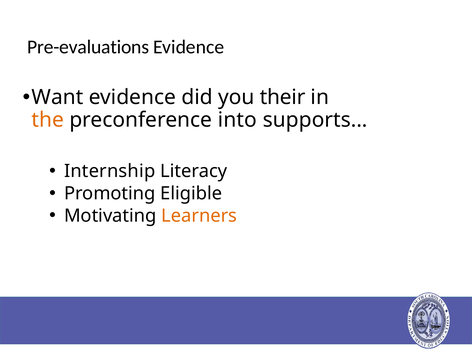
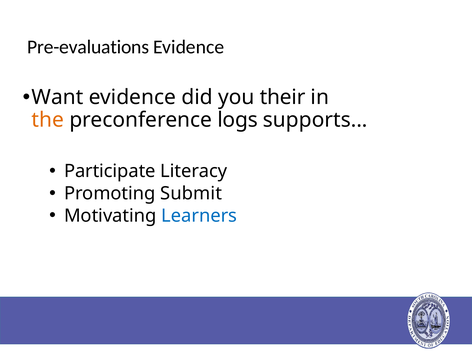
into: into -> logs (238, 120)
Internship: Internship -> Participate (110, 171)
Eligible: Eligible -> Submit (191, 193)
Learners colour: orange -> blue (199, 216)
